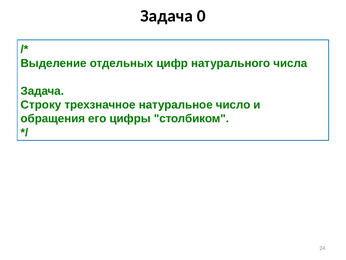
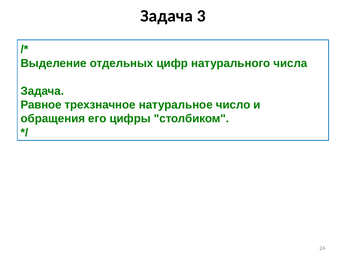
0: 0 -> 3 (201, 16)
Строку: Строку -> Равное (41, 105)
